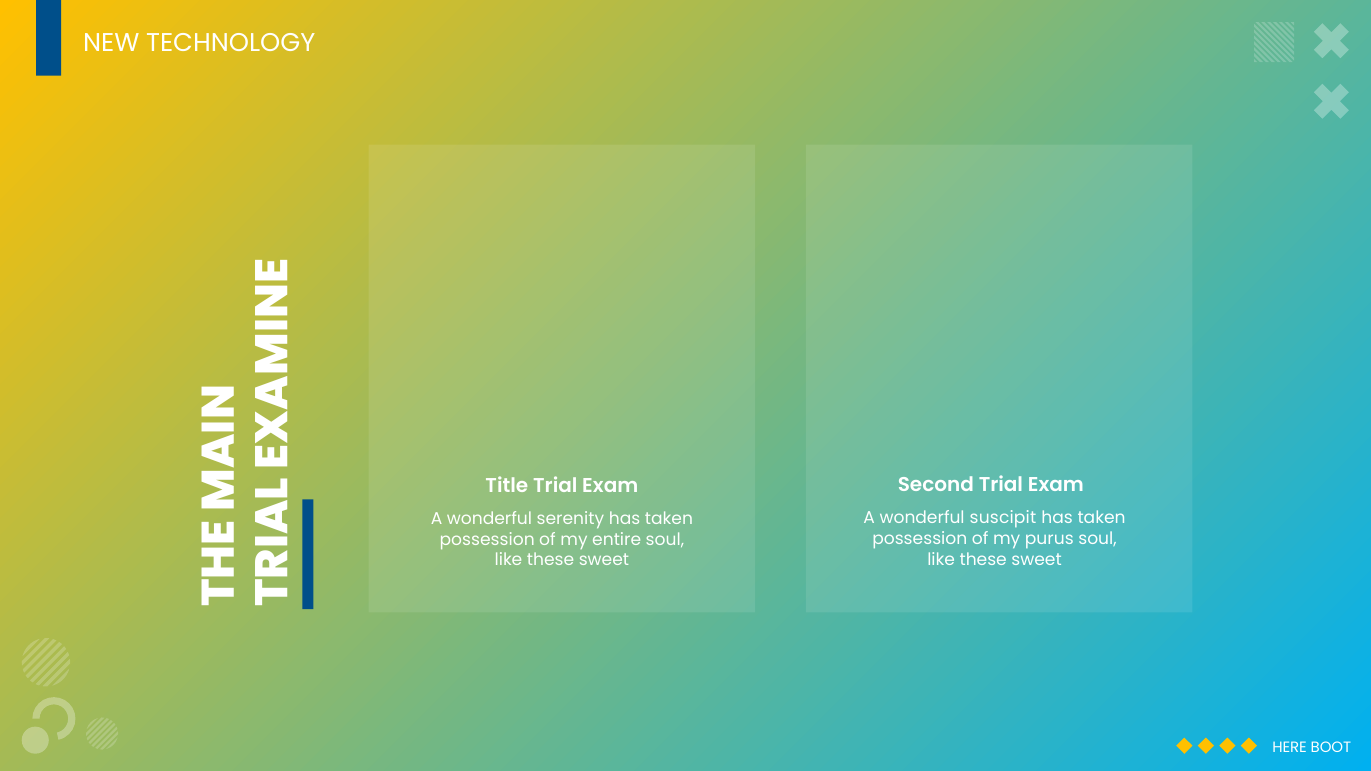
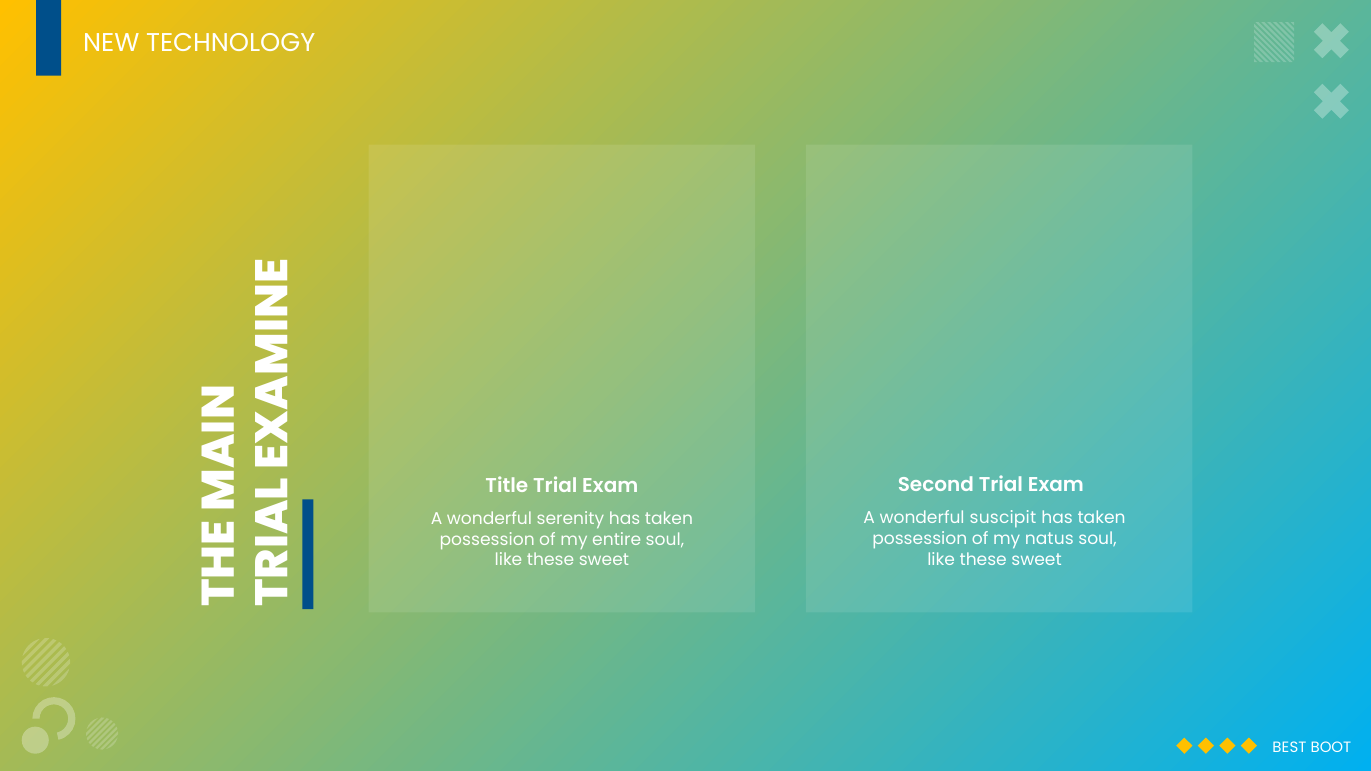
purus: purus -> natus (1049, 539)
HERE: HERE -> BEST (1289, 747)
